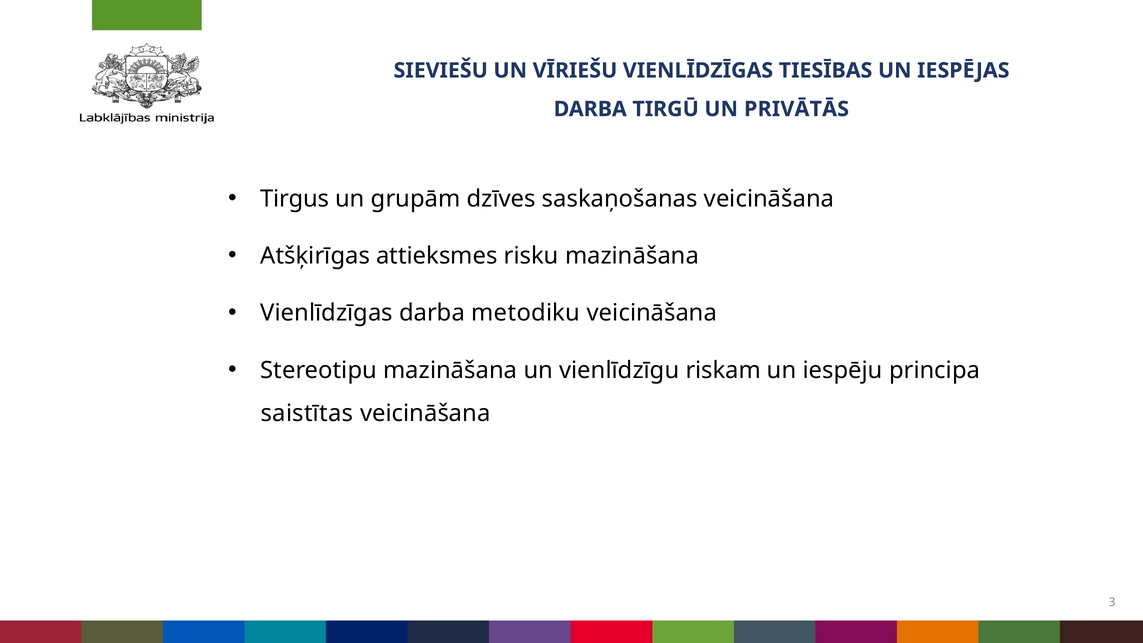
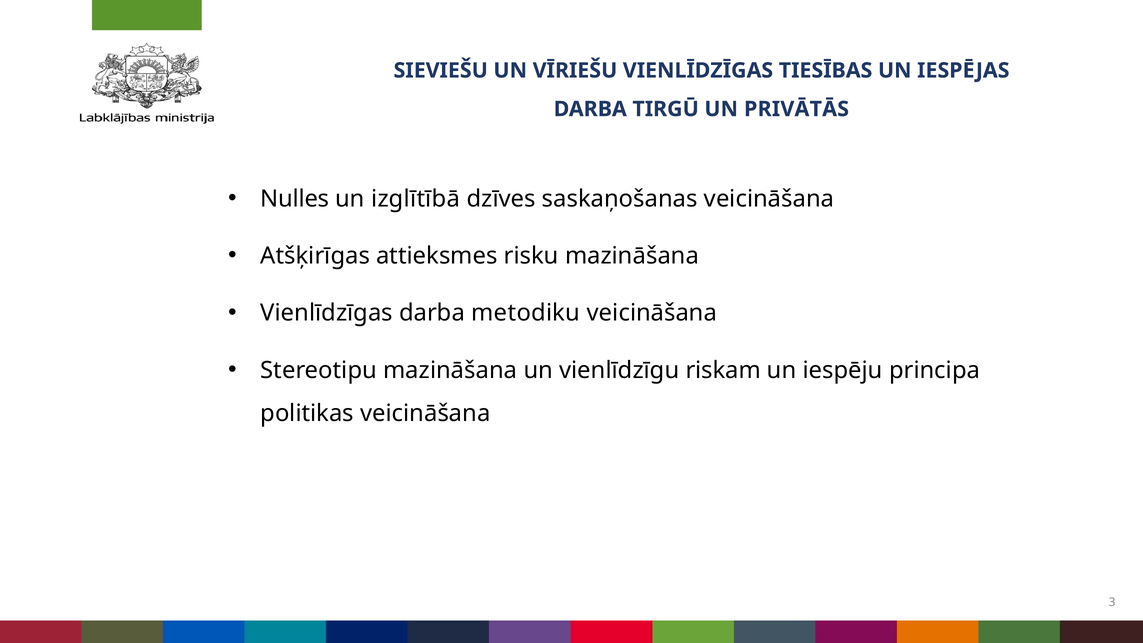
Tirgus: Tirgus -> Nulles (295, 199)
grupām: grupām -> izglītībā (416, 199)
saistītas: saistītas -> politikas (307, 413)
